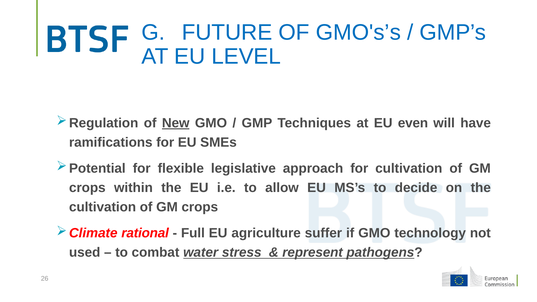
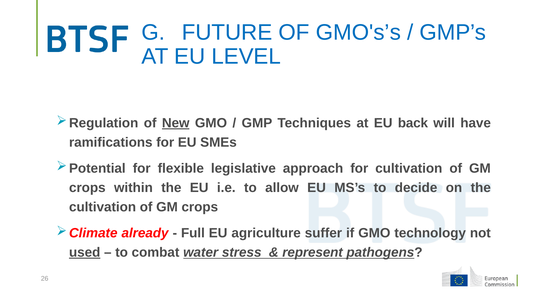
even: even -> back (413, 123)
rational: rational -> already (145, 233)
used underline: none -> present (85, 252)
